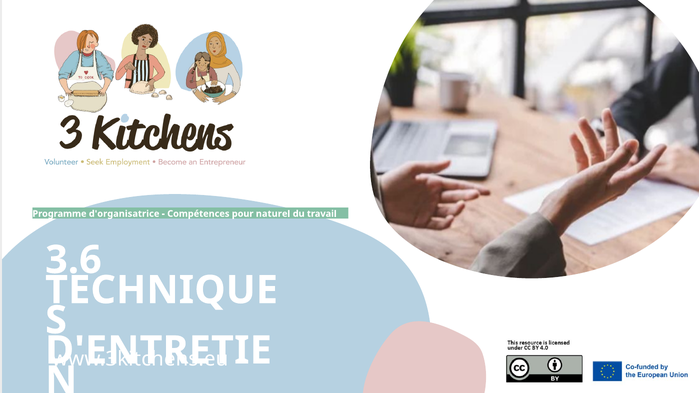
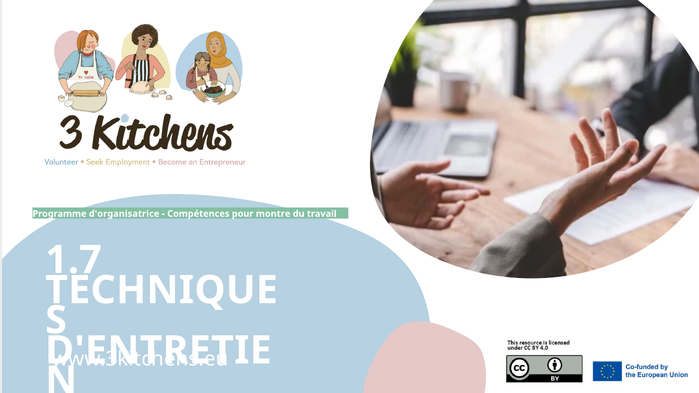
naturel: naturel -> montre (273, 214)
3.6: 3.6 -> 1.7 (73, 260)
